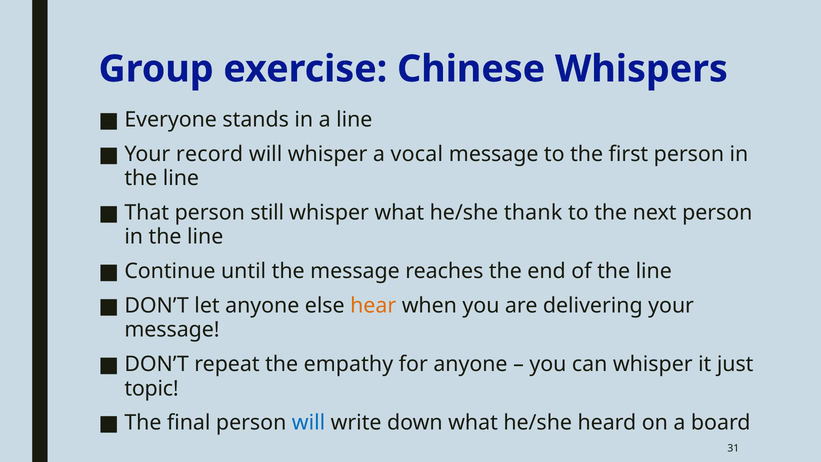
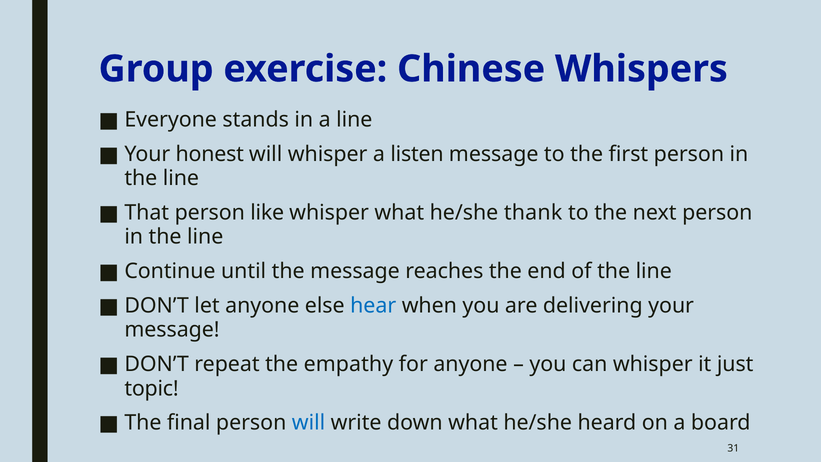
record: record -> honest (210, 154)
vocal: vocal -> listen (417, 154)
still: still -> like (267, 213)
hear colour: orange -> blue (373, 306)
